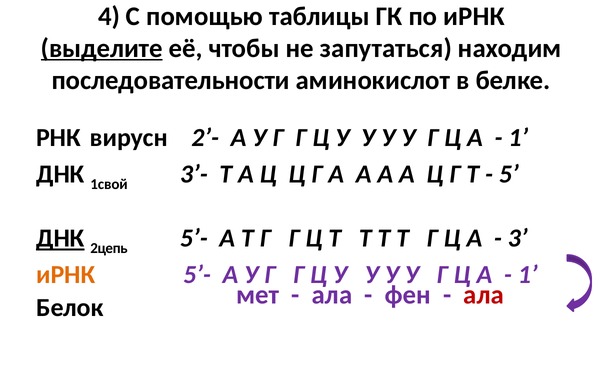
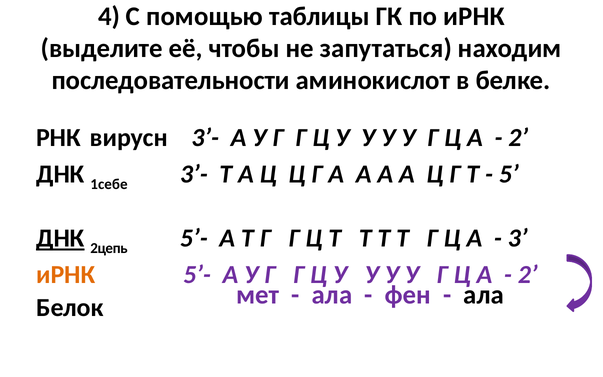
выделите underline: present -> none (102, 48)
вирусн 2’-: 2’- -> 3’- (205, 138)
1: 1 -> 2 (518, 138)
1свой: 1свой -> 1себе (109, 184)
1: 1 -> 2 (528, 275)
ала colour: red -> black (484, 295)
